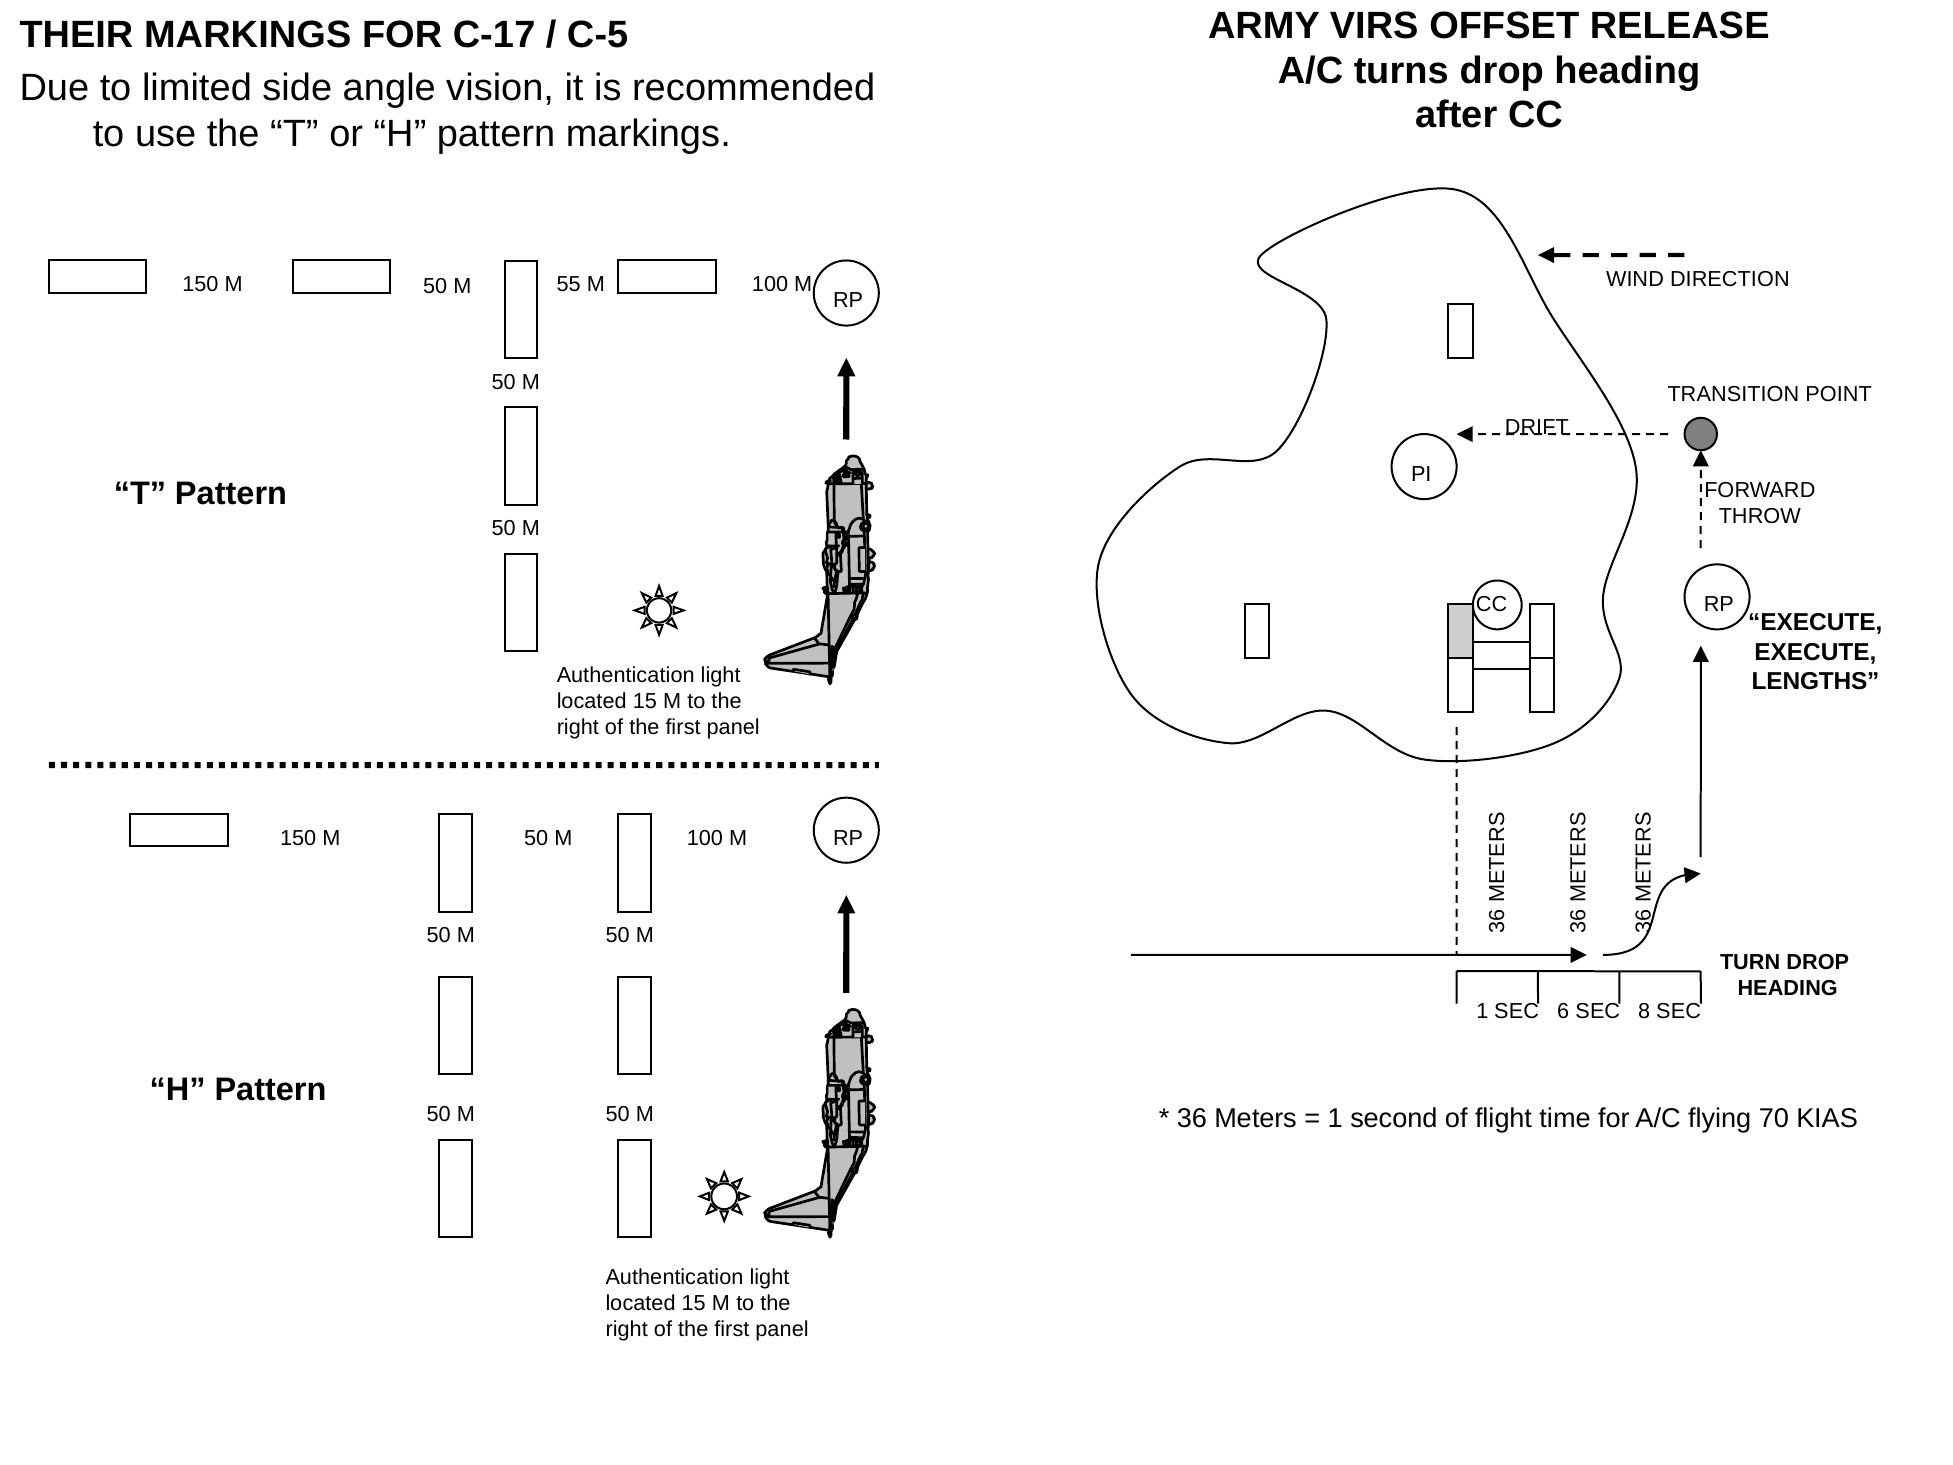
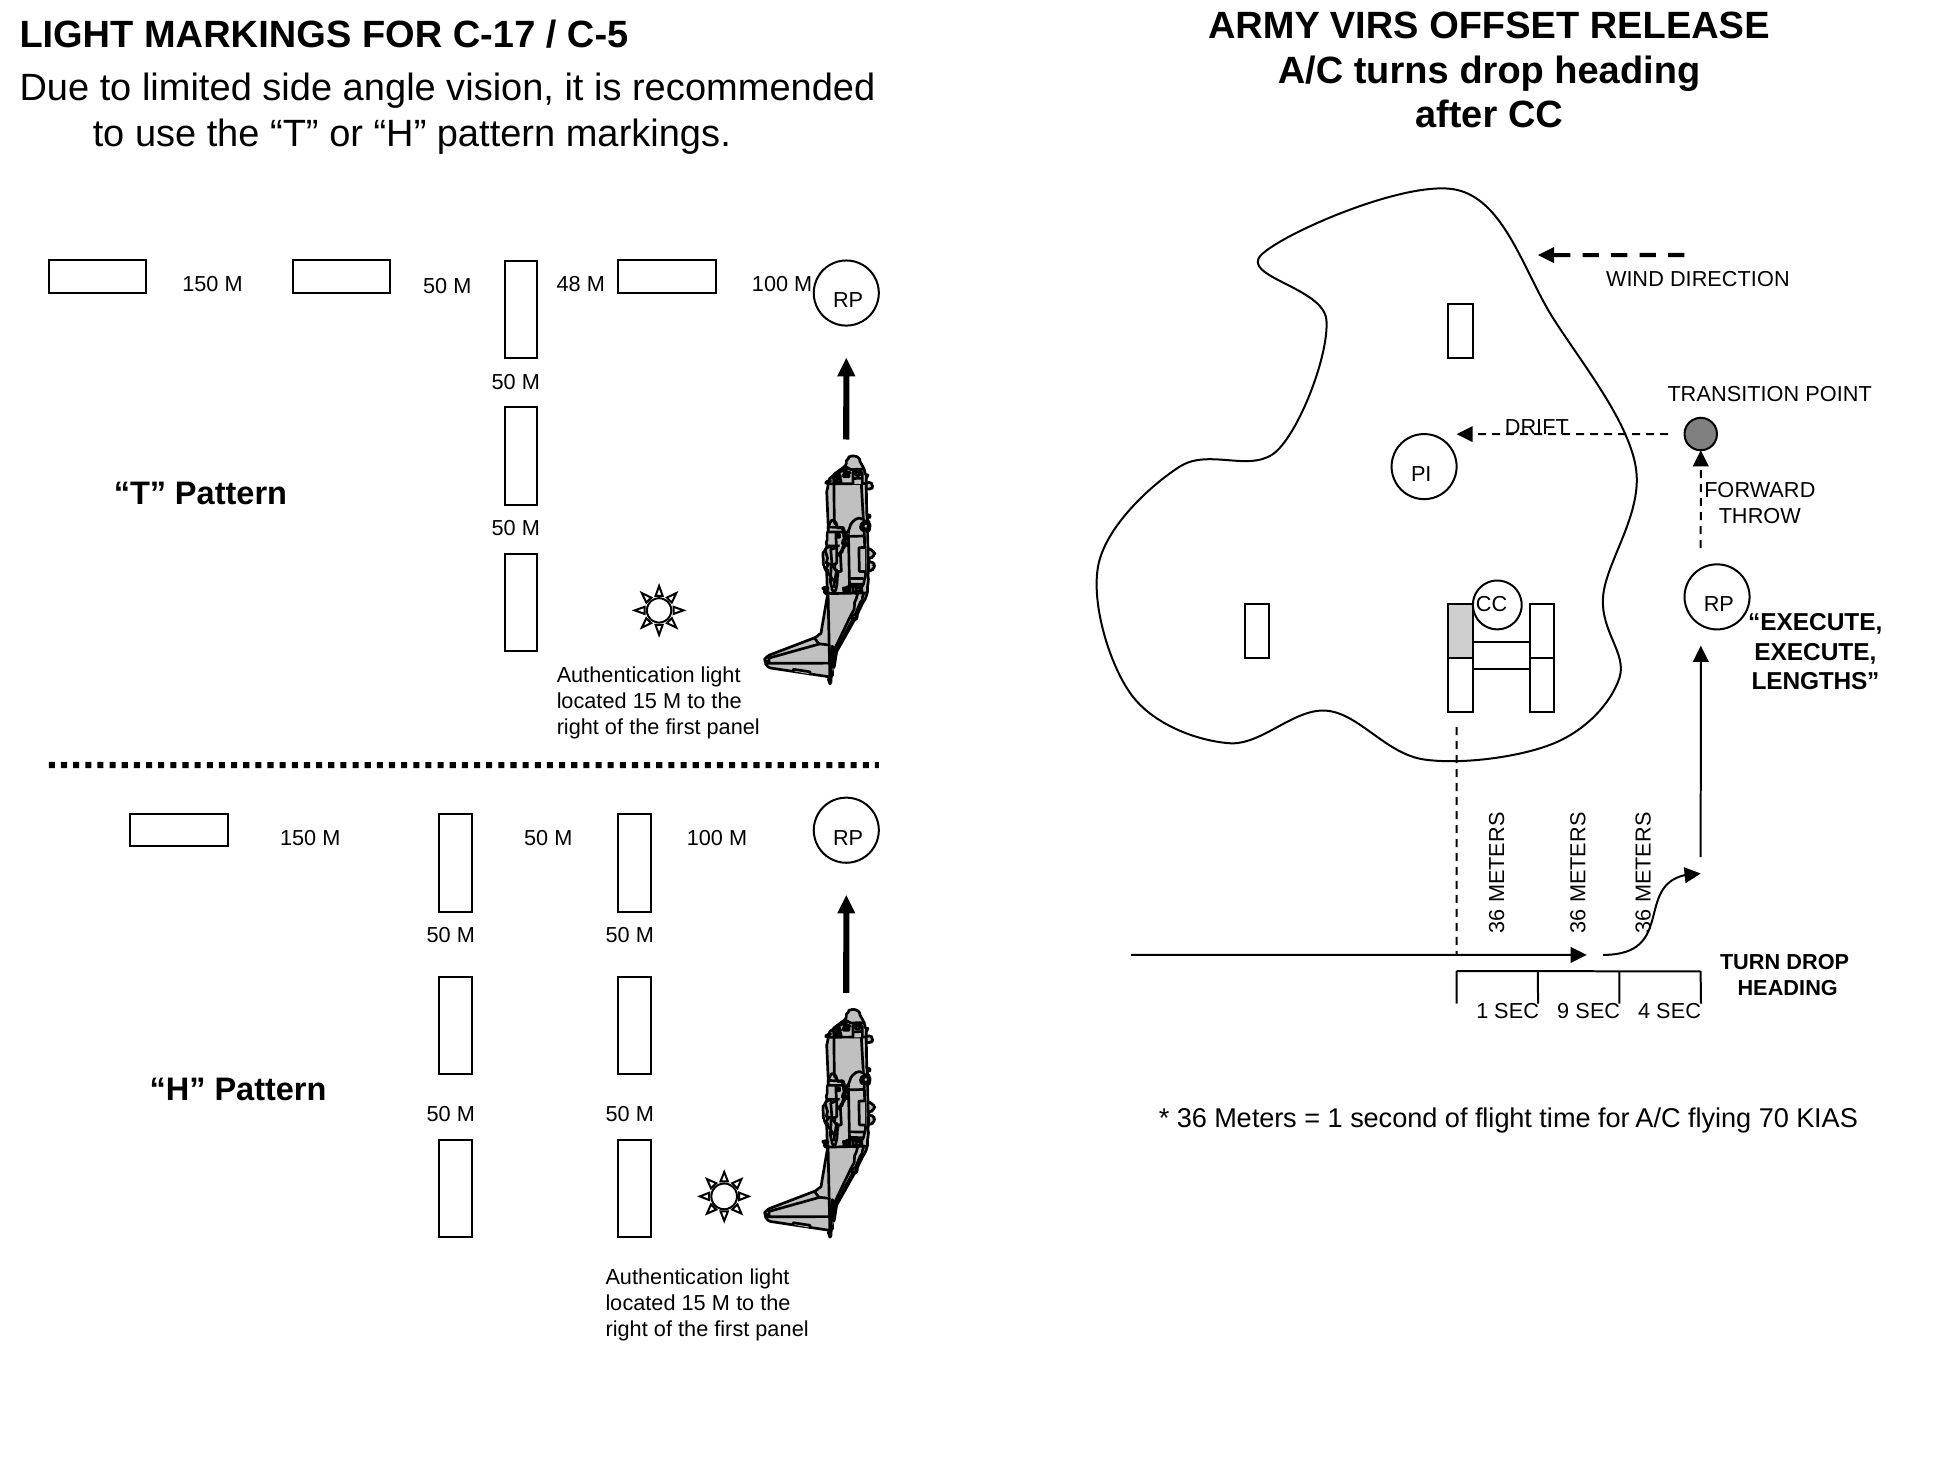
THEIR: THEIR -> LIGHT (76, 35)
55: 55 -> 48 (569, 284)
SEC 6: 6 -> 9 (1563, 1011)
8: 8 -> 4 (1644, 1011)
